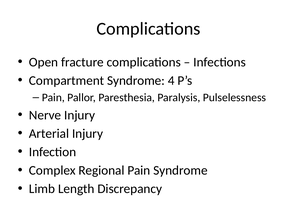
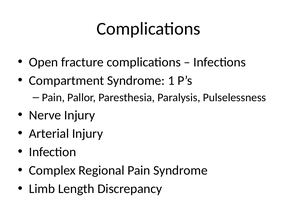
4: 4 -> 1 (171, 81)
